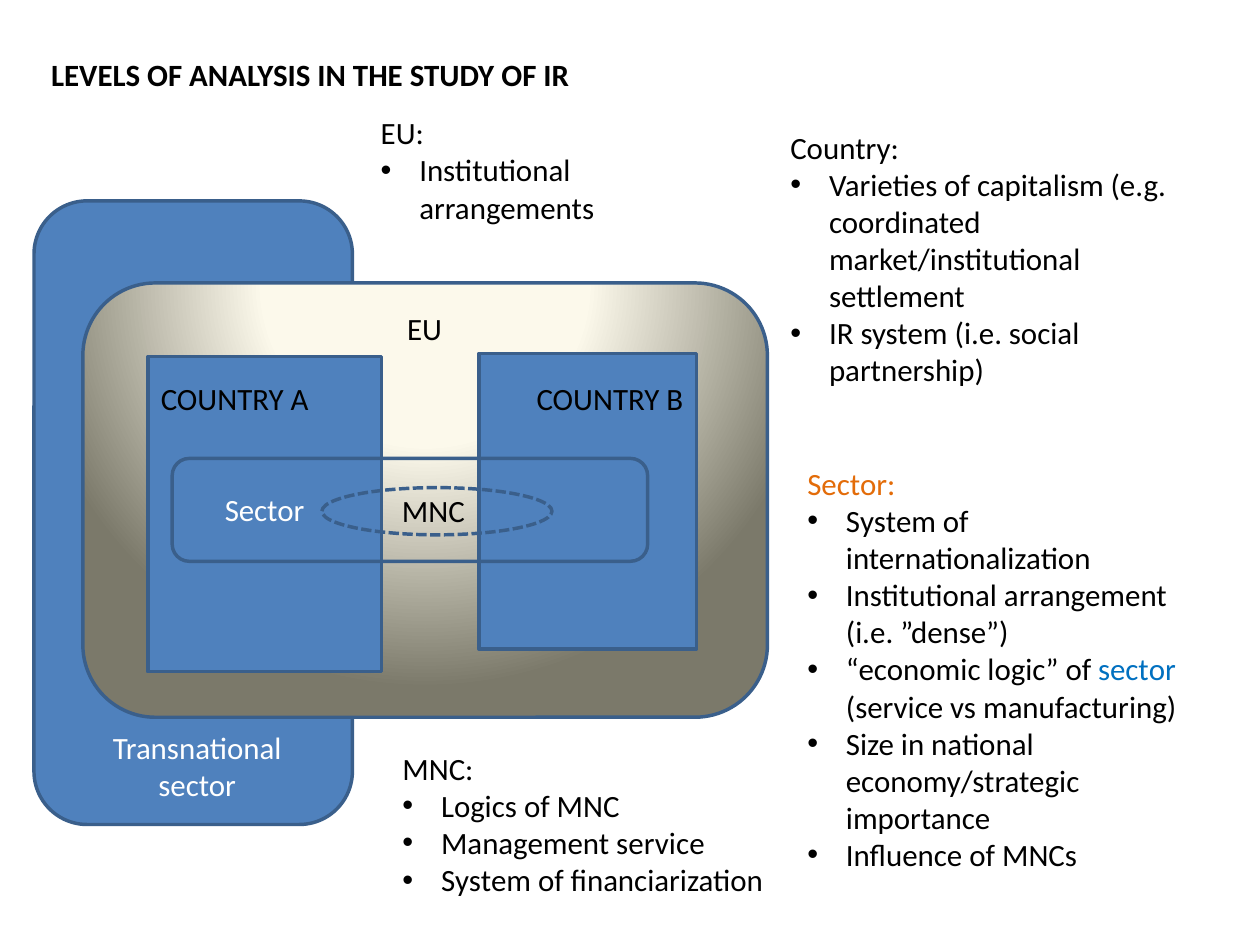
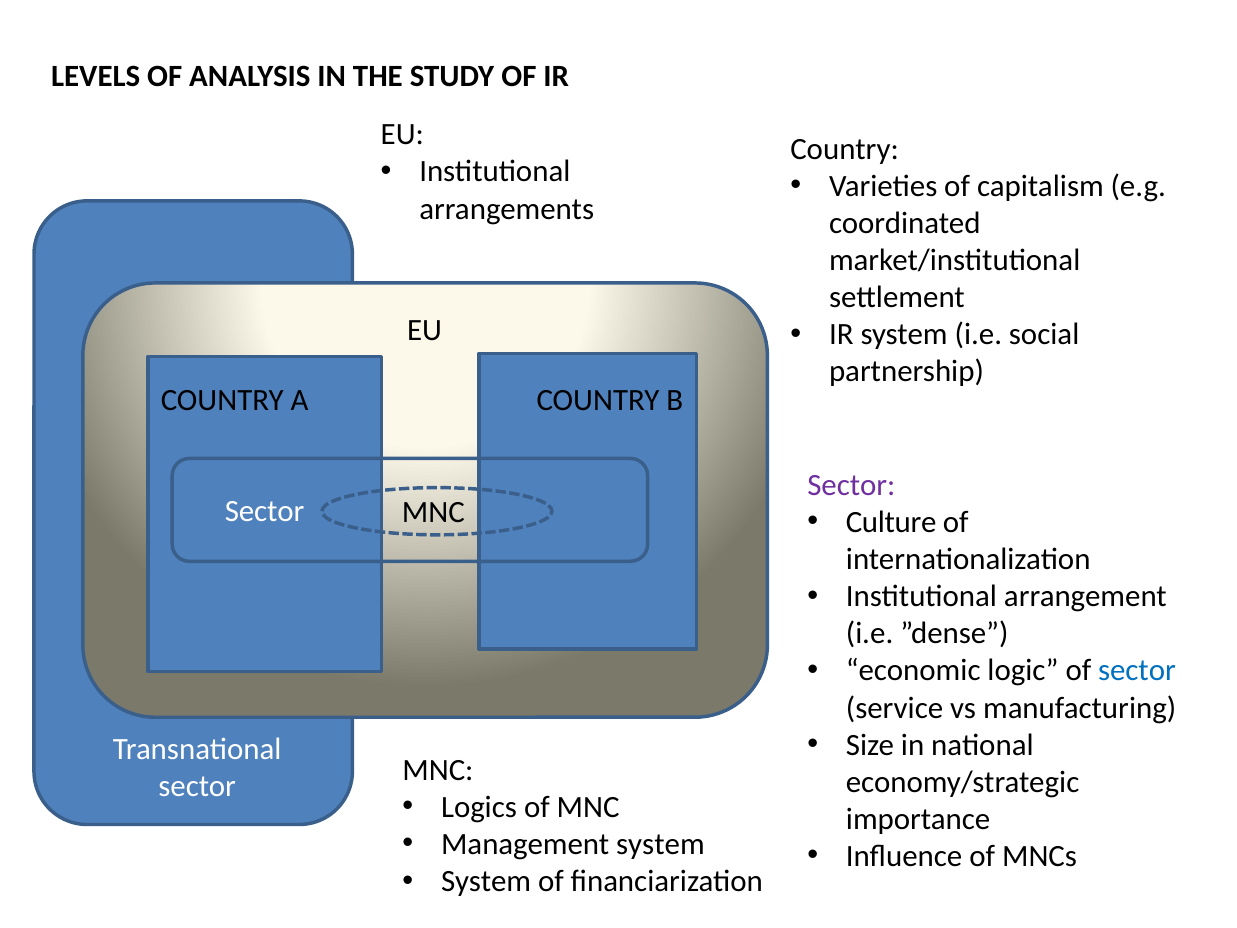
Sector colour: orange -> purple (851, 485)
System: System -> Culture (891, 522)
Management service: service -> system (660, 844)
